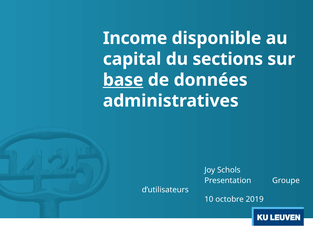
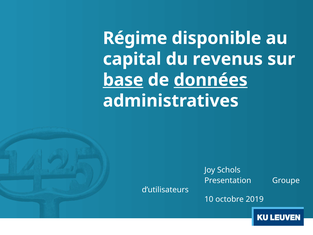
Income: Income -> Régime (135, 38)
sections: sections -> revenus (228, 59)
données underline: none -> present (211, 80)
